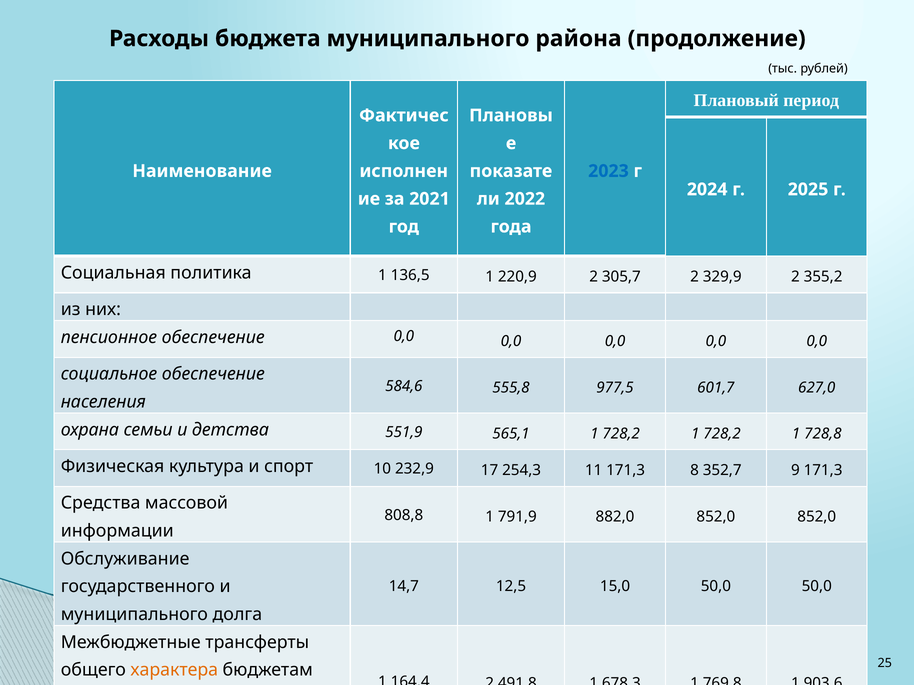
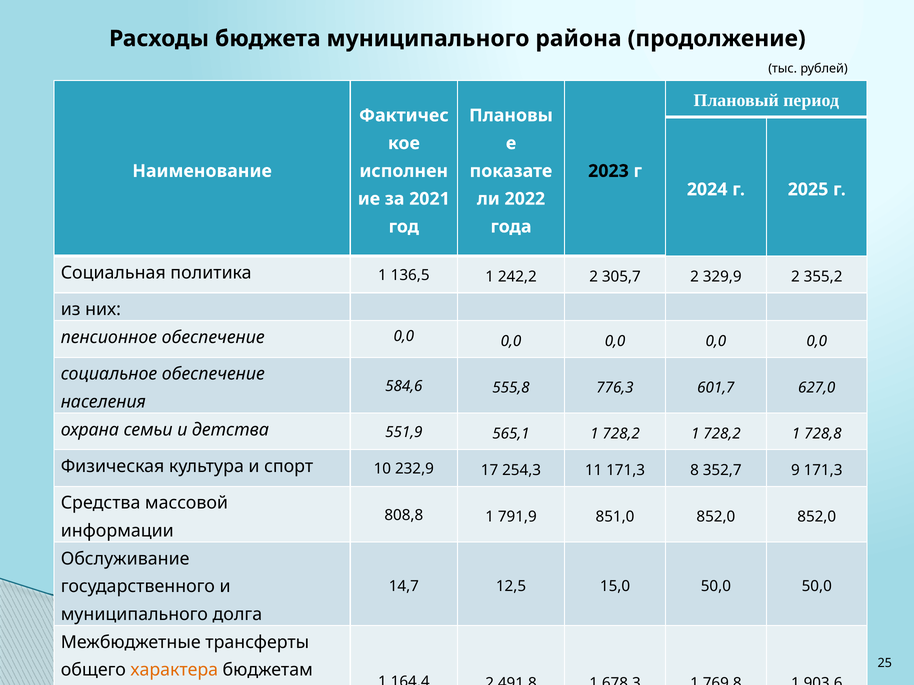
2023 colour: blue -> black (608, 171)
220,9: 220,9 -> 242,2 (517, 277)
977,5: 977,5 -> 776,3 (615, 388)
882,0: 882,0 -> 851,0 (615, 517)
